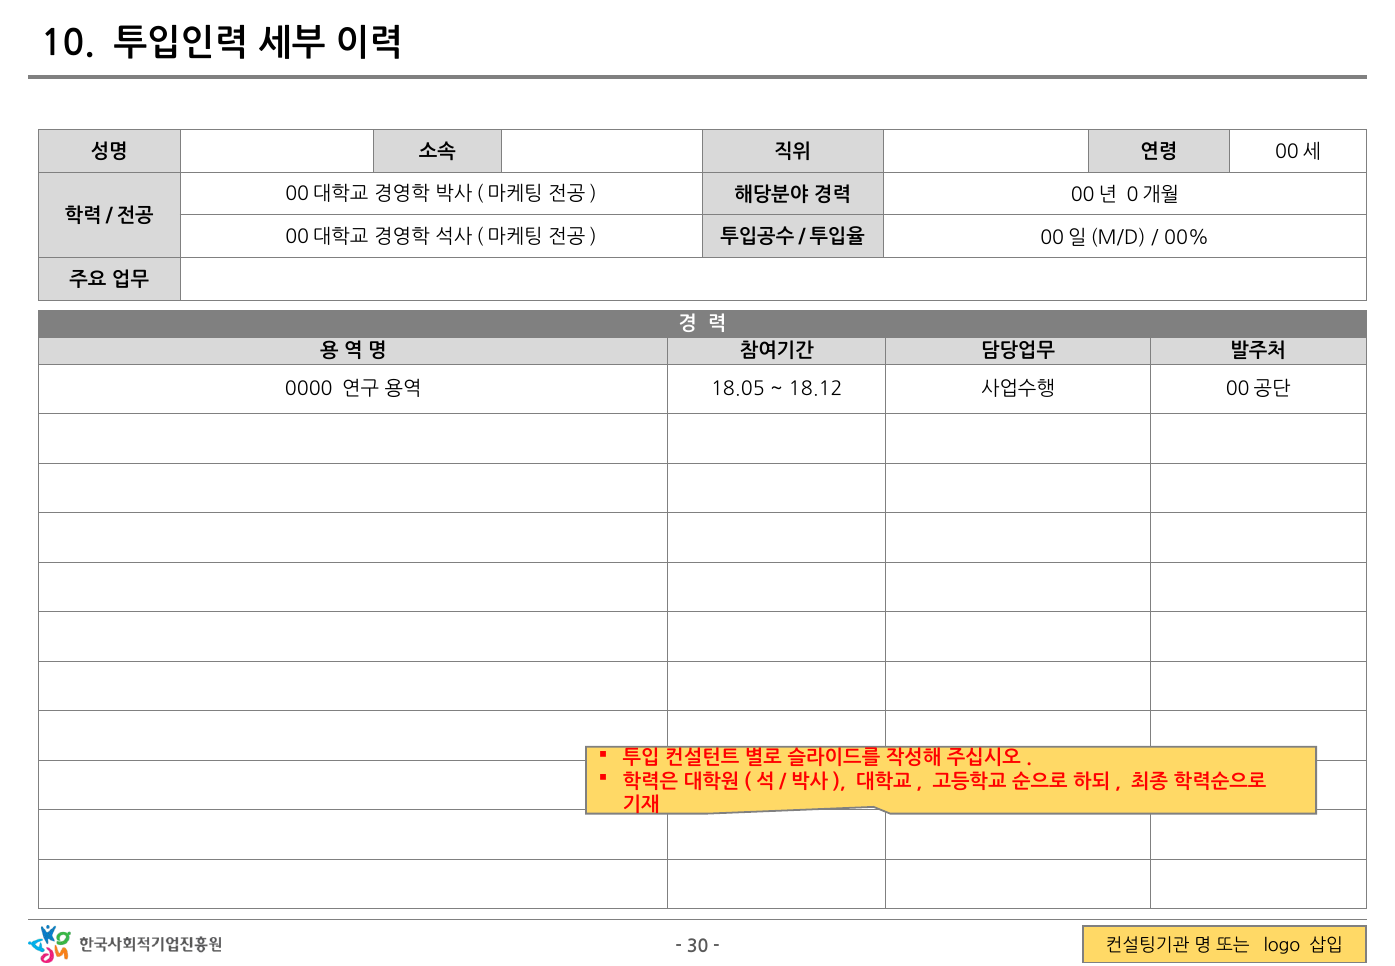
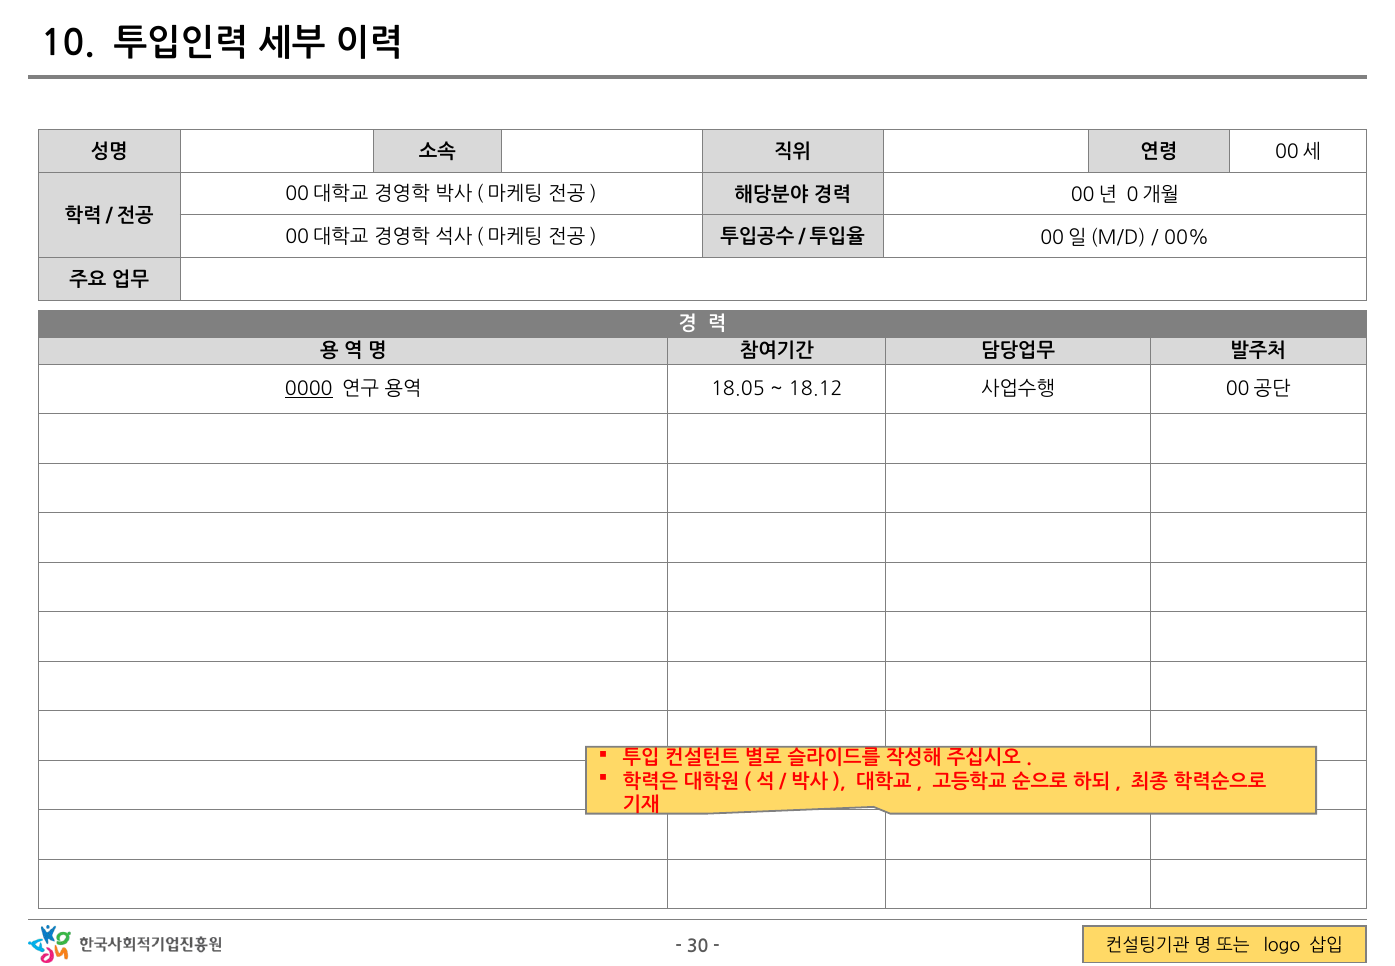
0000 underline: none -> present (309, 389)
